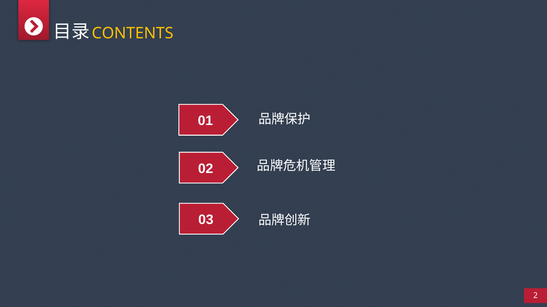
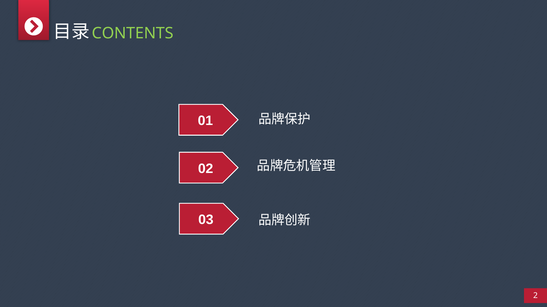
CONTENTS colour: yellow -> light green (133, 33)
